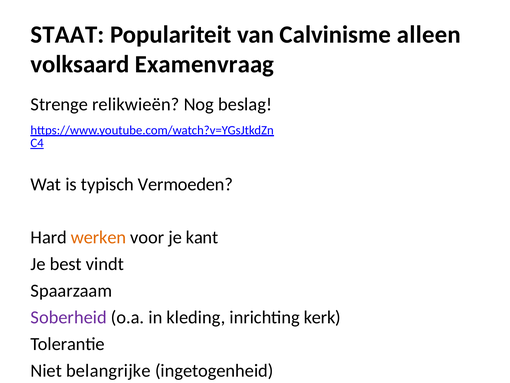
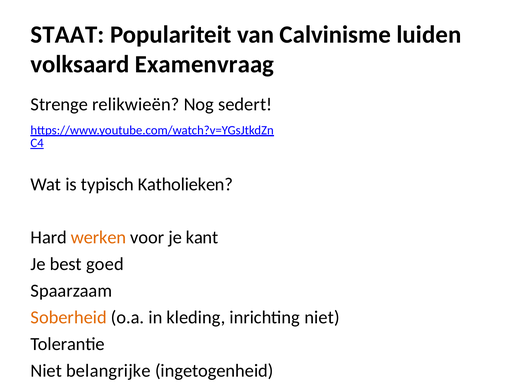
alleen: alleen -> luiden (429, 34)
beslag: beslag -> sedert (245, 104)
Vermoeden: Vermoeden -> Katholieken (185, 184)
vindt: vindt -> goed (105, 264)
Soberheid colour: purple -> orange (69, 317)
inrichting kerk: kerk -> niet (322, 317)
